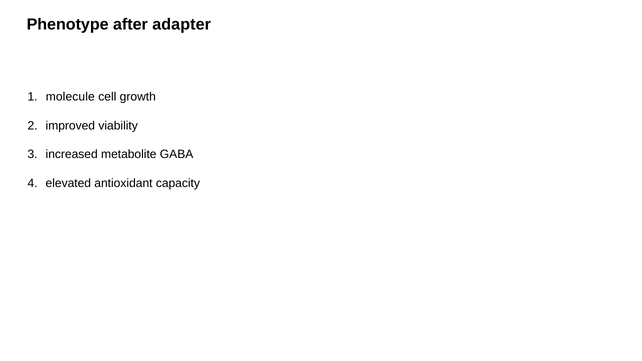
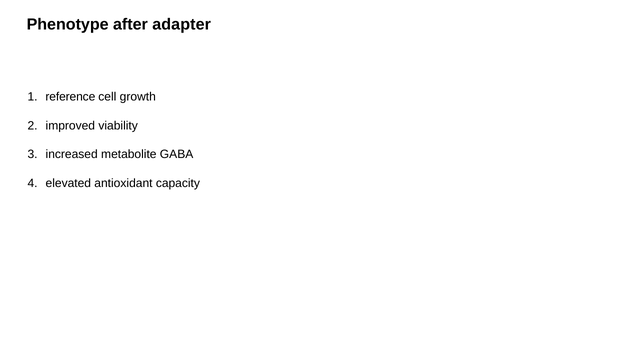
molecule: molecule -> reference (70, 97)
